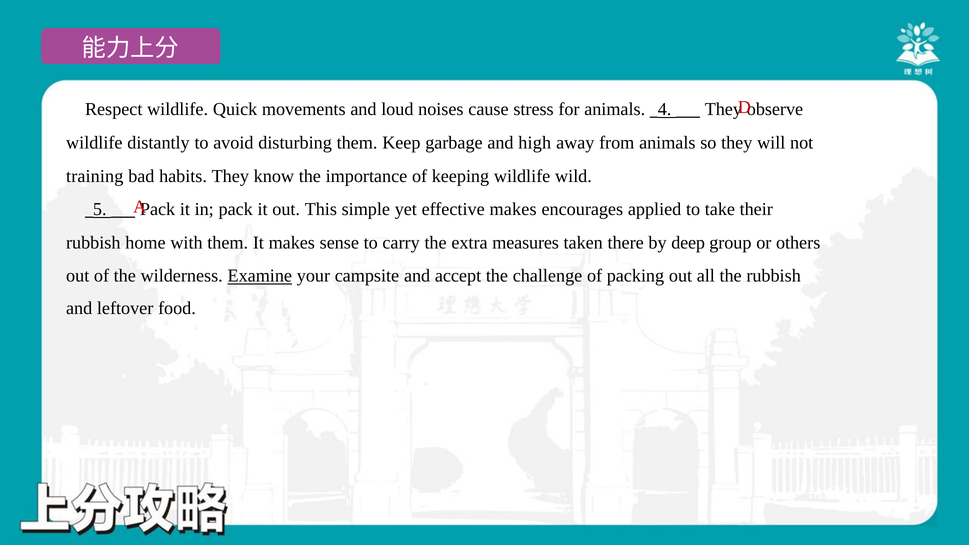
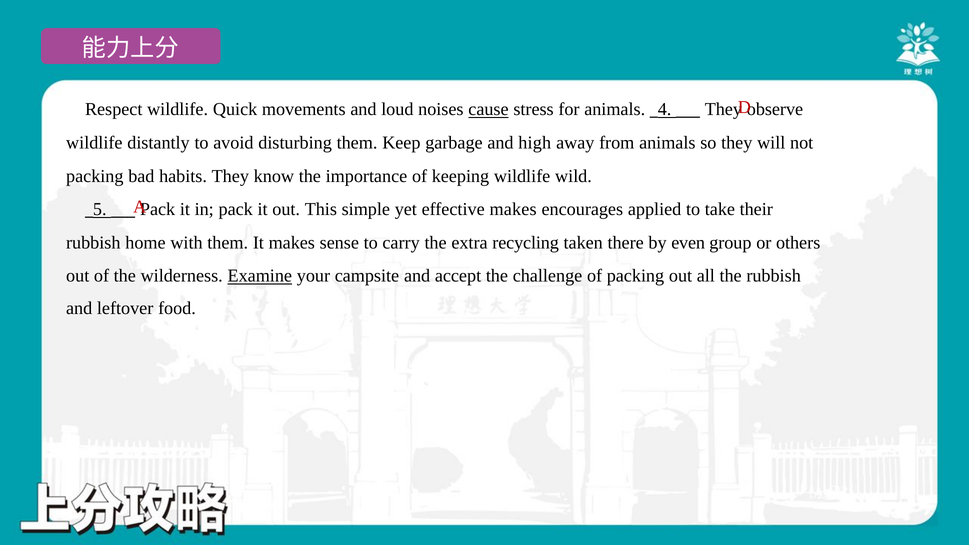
cause underline: none -> present (488, 110)
training: training -> packing (95, 176)
measures: measures -> recycling (526, 243)
deep: deep -> even (688, 243)
